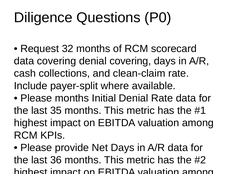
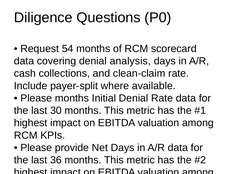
32: 32 -> 54 (68, 49)
denial covering: covering -> analysis (130, 61)
35: 35 -> 30 (56, 111)
